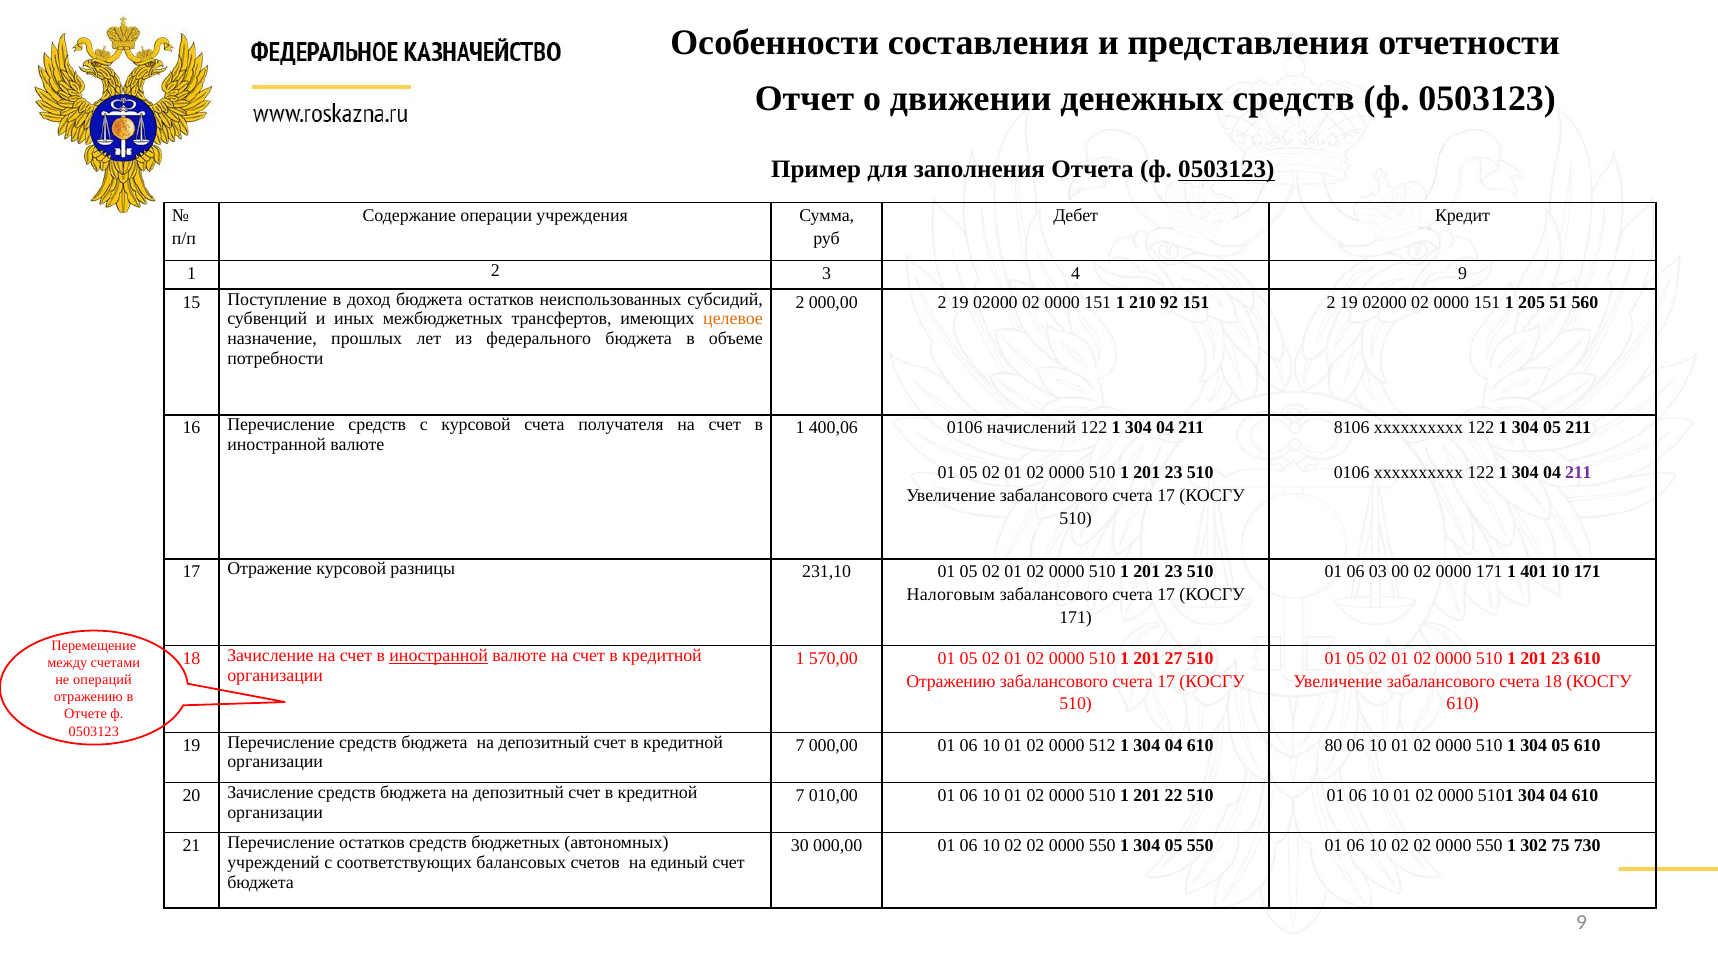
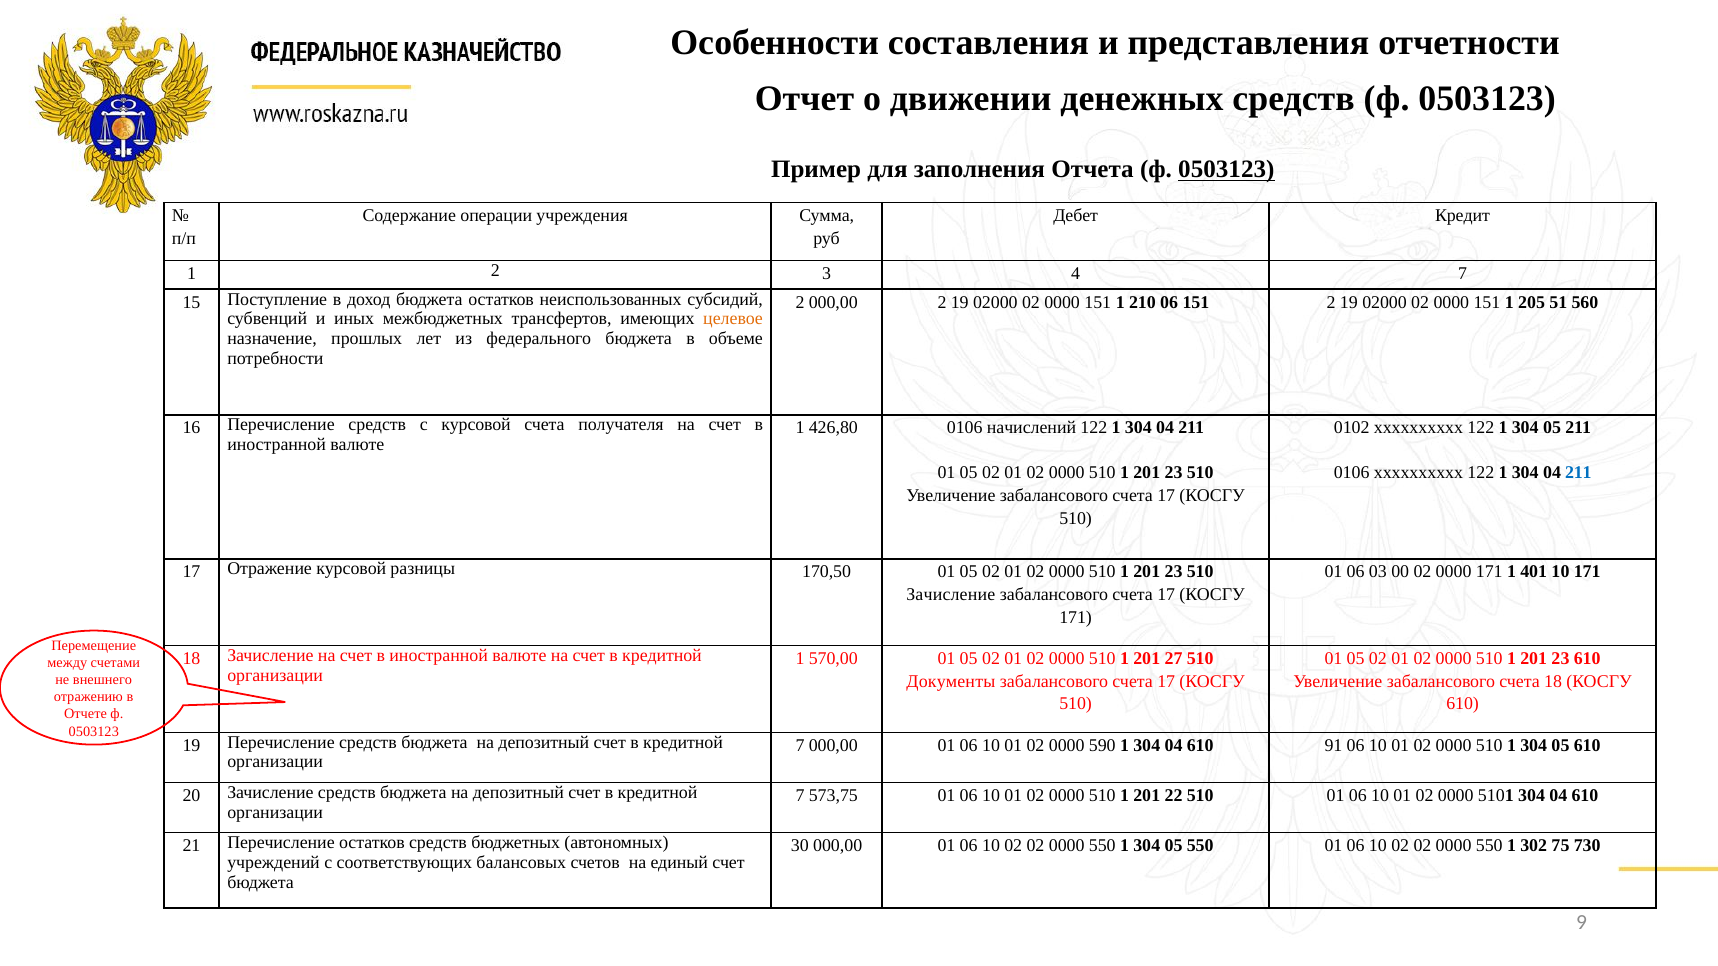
4 9: 9 -> 7 (1463, 273)
210 92: 92 -> 06 (1169, 302)
400,06: 400,06 -> 426,80 (833, 428)
8106: 8106 -> 0102 (1352, 428)
211 colour: purple -> blue (1578, 473)
231,10: 231,10 -> 170,50 (827, 572)
Налоговым: Налоговым -> Зачисление (951, 595)
иностранной underline: present -> none (439, 656)
Отражению: Отражению -> Документы (951, 682)
операций: операций -> внешнего (103, 680)
512: 512 -> 590 (1102, 746)
80: 80 -> 91 (1333, 746)
010,00: 010,00 -> 573,75 (833, 796)
